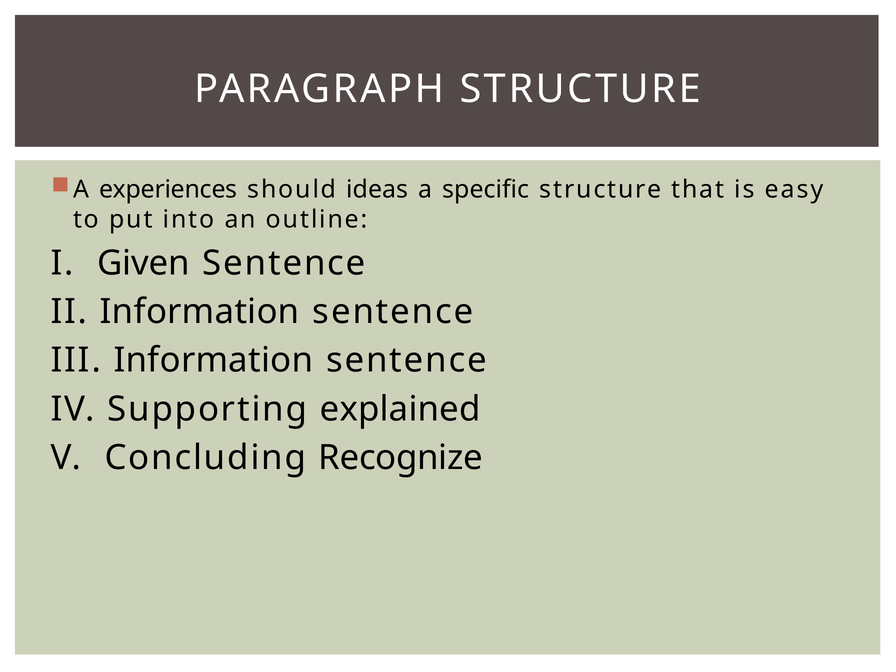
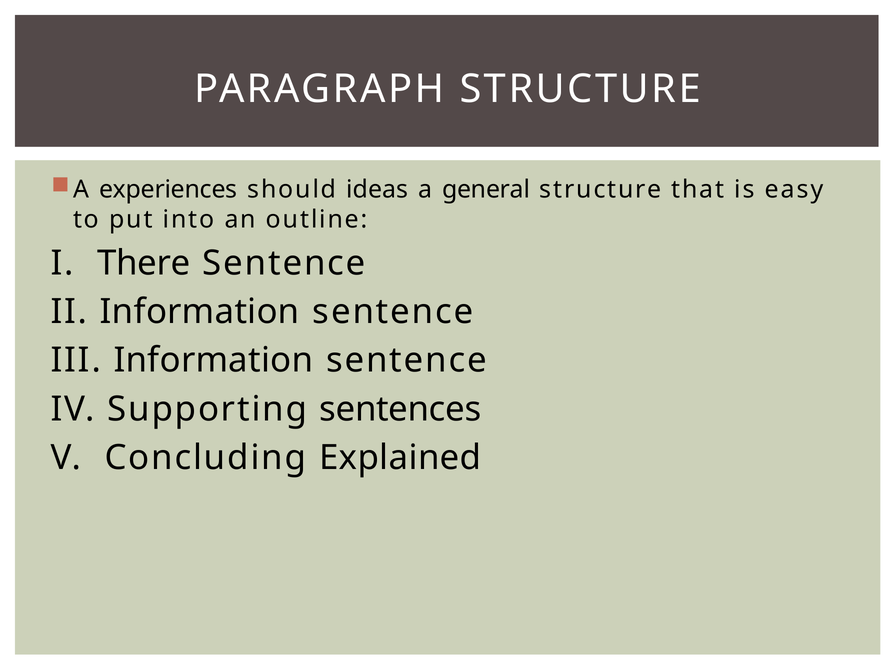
specific: specific -> general (486, 190)
Given: Given -> There (144, 263)
explained: explained -> sentences (400, 409)
Recognize: Recognize -> Explained (400, 458)
